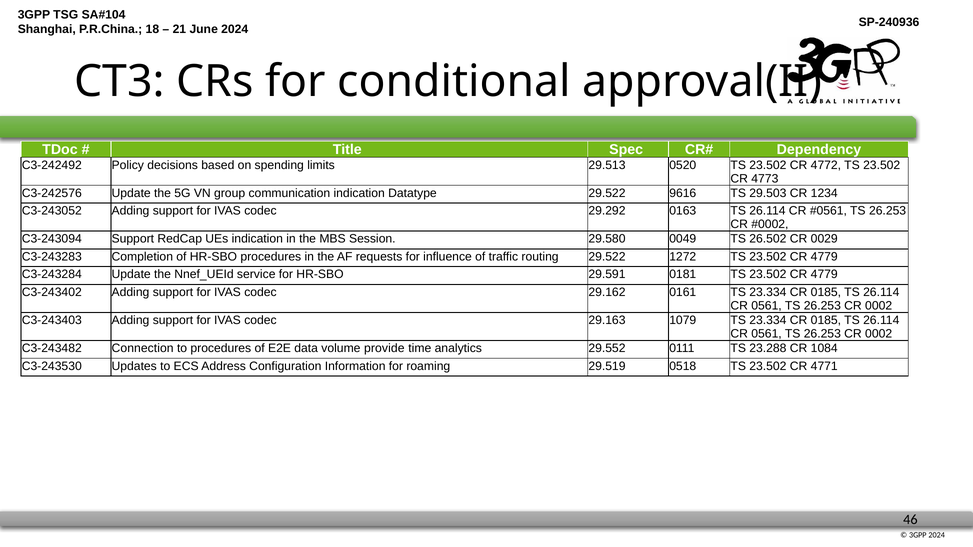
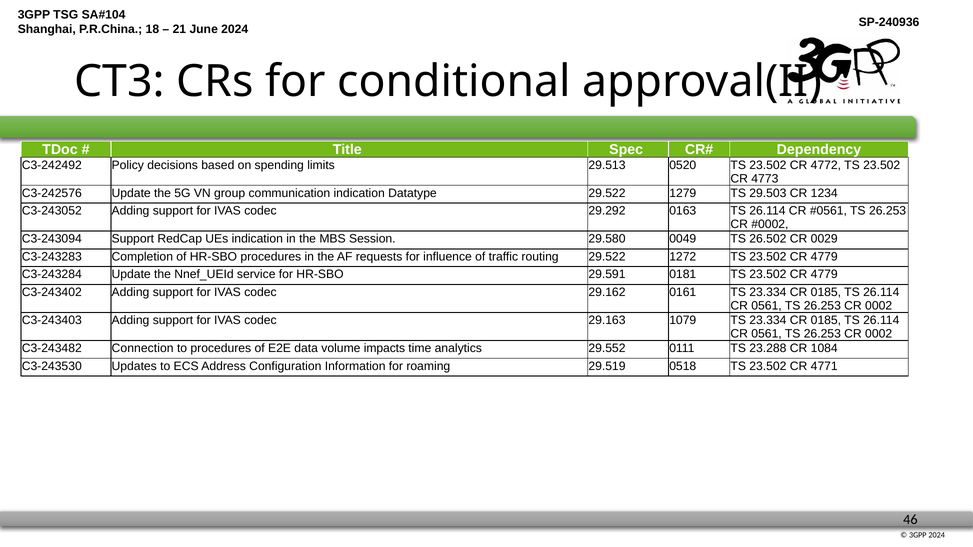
9616: 9616 -> 1279 (683, 193)
provide: provide -> impacts (384, 348)
